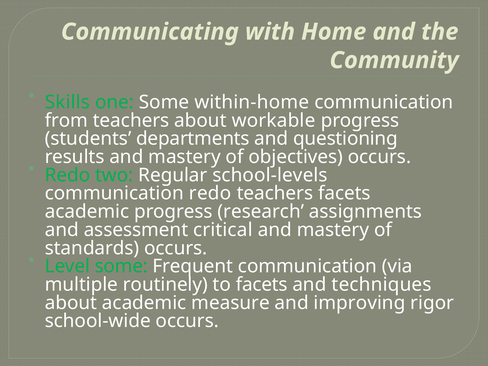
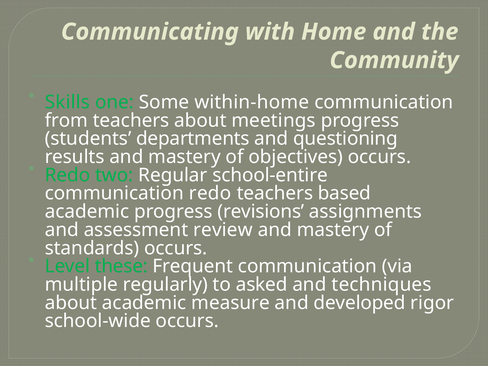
workable: workable -> meetings (274, 120)
school-levels: school-levels -> school-entire (270, 175)
teachers facets: facets -> based (344, 193)
research: research -> revisions (261, 212)
critical: critical -> review (223, 230)
Level some: some -> these (121, 266)
routinely: routinely -> regularly (165, 285)
to facets: facets -> asked (262, 285)
improving: improving -> developed (360, 303)
